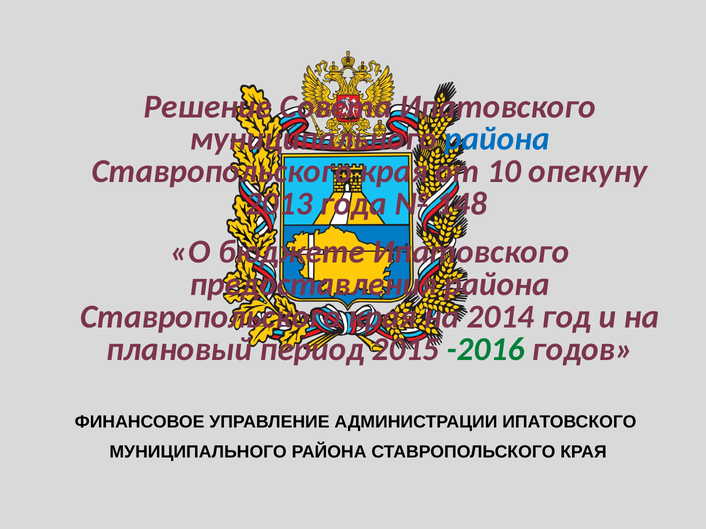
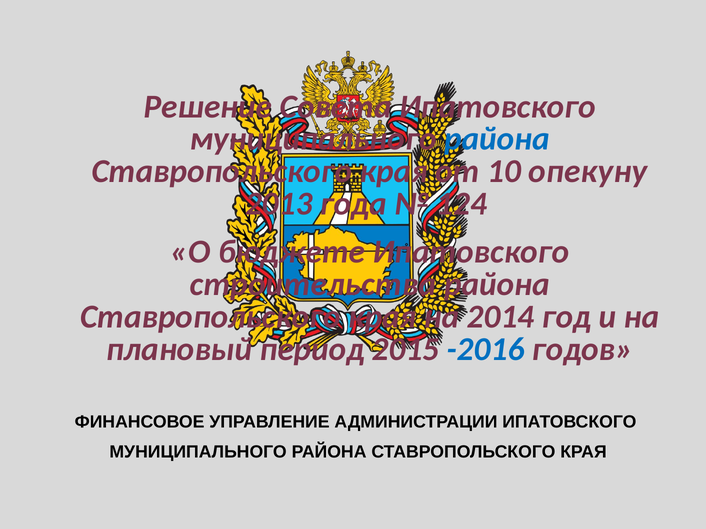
148: 148 -> 124 (462, 204)
предоставления: предоставления -> строительства (313, 285)
-2016 colour: green -> blue (486, 349)
